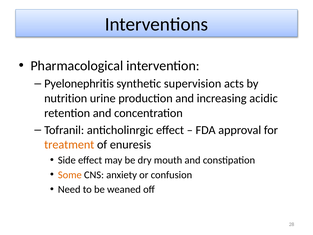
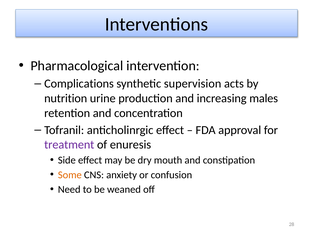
Pyelonephritis: Pyelonephritis -> Complications (79, 84)
acidic: acidic -> males (264, 98)
treatment colour: orange -> purple (69, 145)
